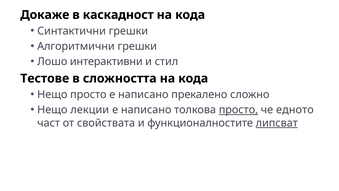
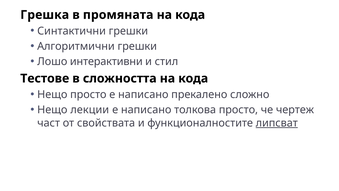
Докаже: Докаже -> Грешка (45, 15)
каскадност: каскадност -> промяната (118, 15)
просто underline: present -> none (238, 110)
едното: едното -> чертеж (295, 110)
